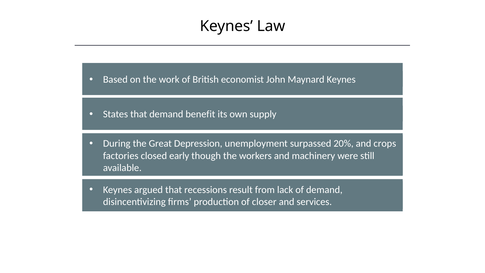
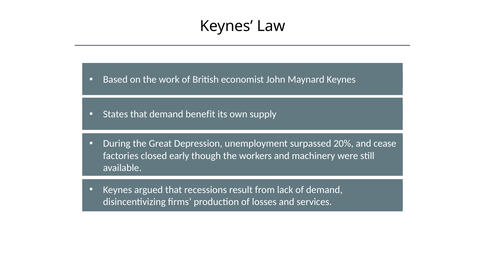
crops: crops -> cease (385, 143)
closer: closer -> losses (264, 202)
